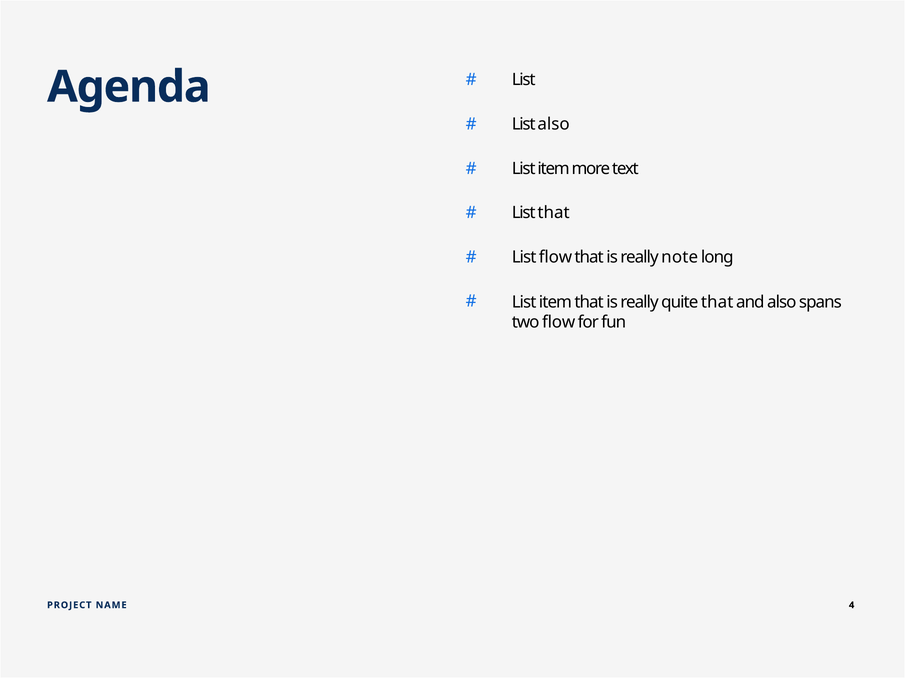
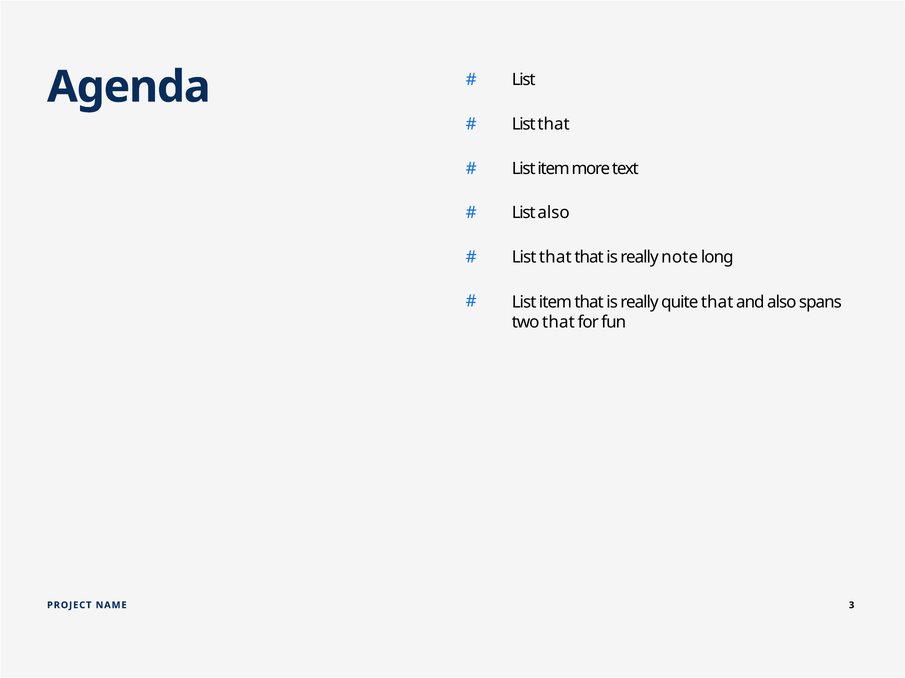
also: also -> that (554, 124)
List that: that -> also (554, 213)
flow: flow -> that (555, 257)
two flow: flow -> that (558, 323)
4: 4 -> 3 (852, 606)
